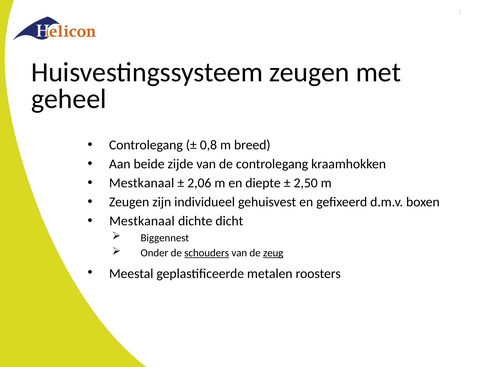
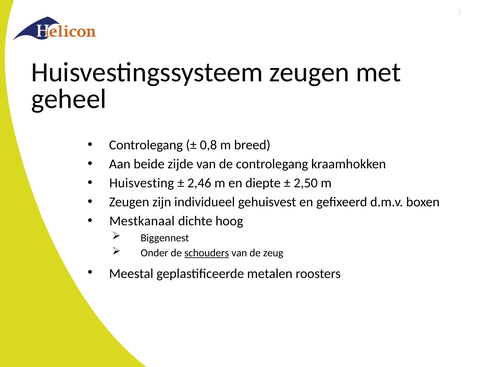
Mestkanaal: Mestkanaal -> Huisvesting (142, 183)
2,06: 2,06 -> 2,46 (199, 183)
dicht: dicht -> hoog (229, 221)
zeug underline: present -> none (273, 253)
